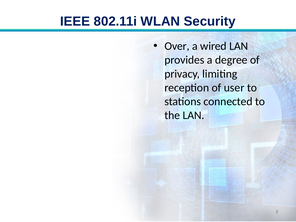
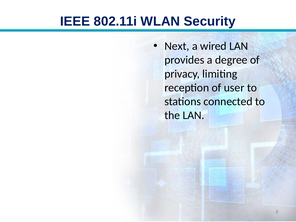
Over: Over -> Next (177, 46)
